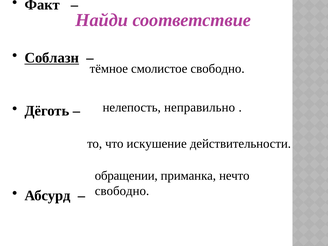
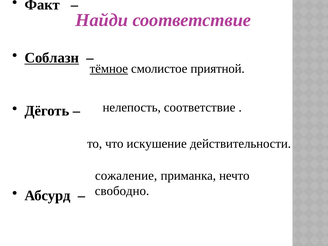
тёмное underline: none -> present (109, 69)
смолистое свободно: свободно -> приятной (218, 69)
нелепость неправильно: неправильно -> соответствие (200, 107)
обращении: обращении -> сожаление (126, 176)
